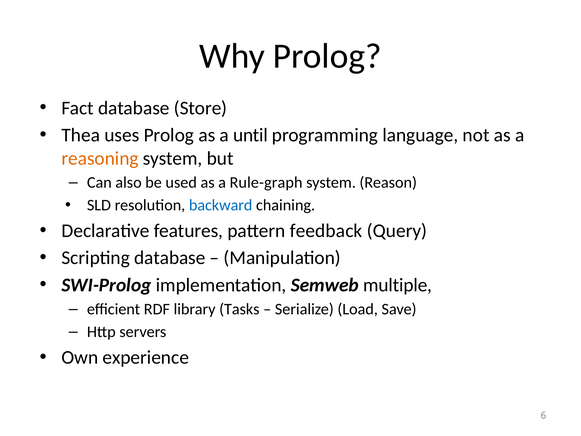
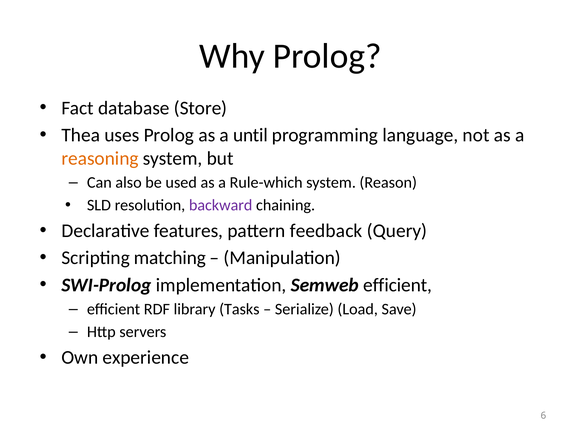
Rule-graph: Rule-graph -> Rule-which (266, 183)
backward colour: blue -> purple (221, 205)
Scripting database: database -> matching (170, 258)
Semweb multiple: multiple -> efficient (398, 285)
